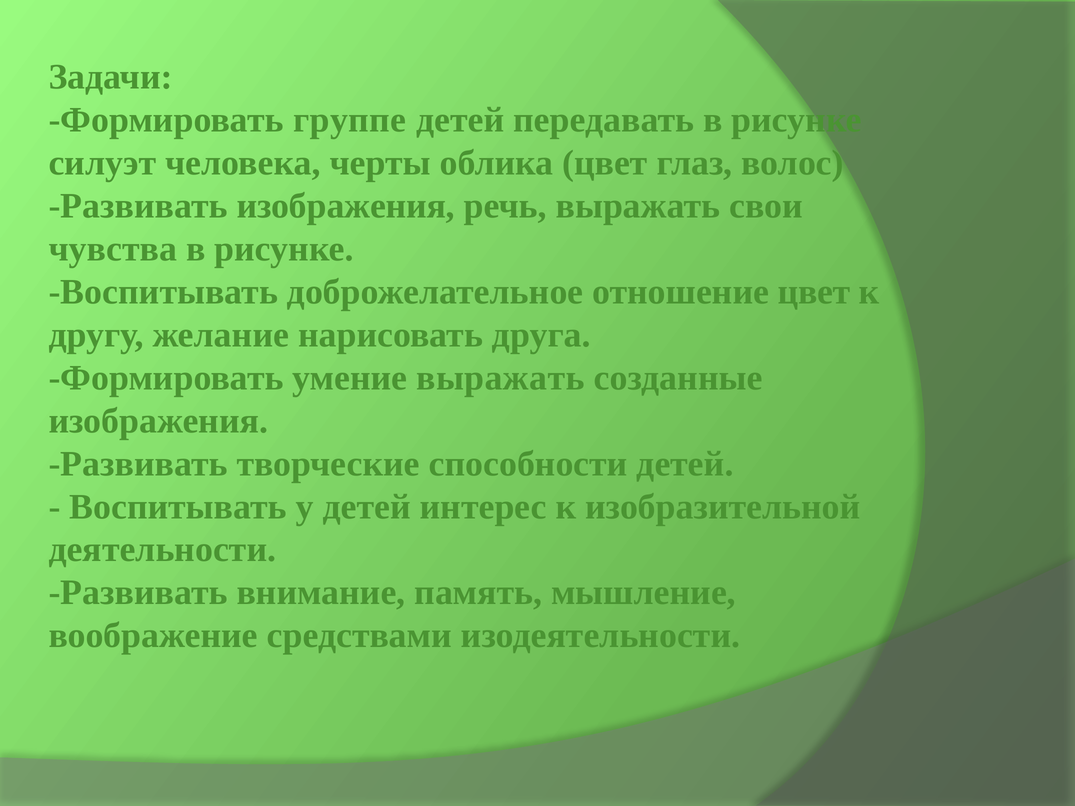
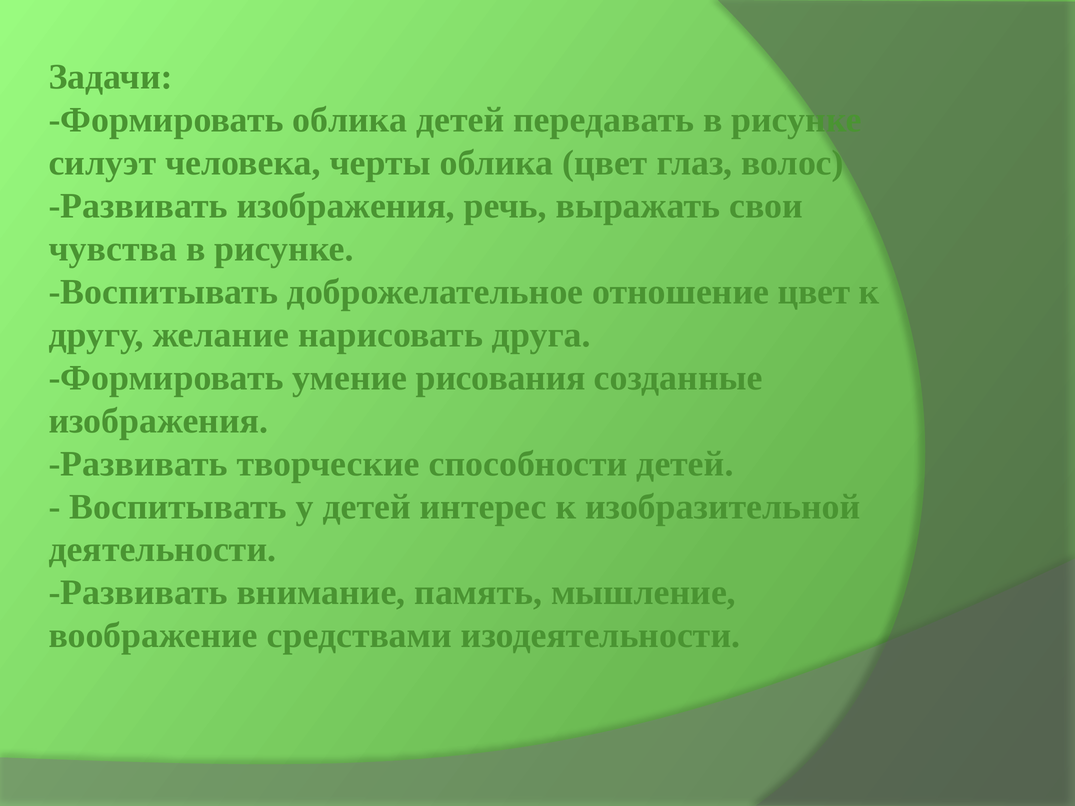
Формировать группе: группе -> облика (350, 120)
умение выражать: выражать -> рисования (501, 378)
